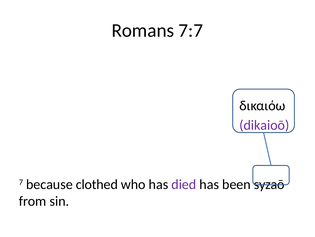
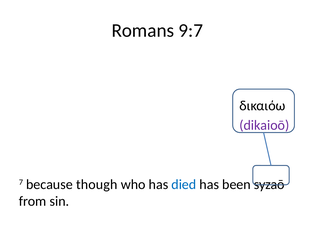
7:7: 7:7 -> 9:7 (191, 30)
clothed: clothed -> though (97, 184)
died colour: purple -> blue (184, 184)
